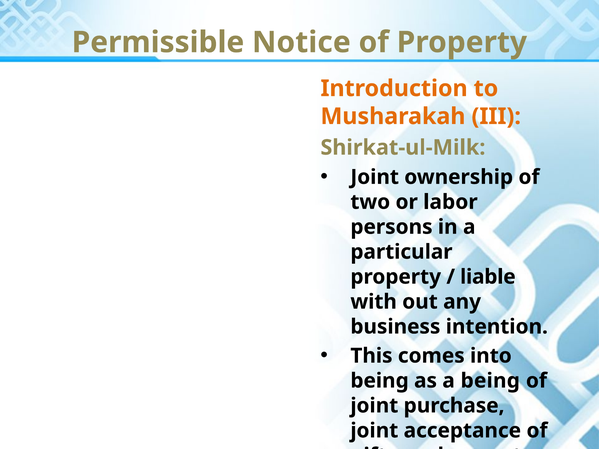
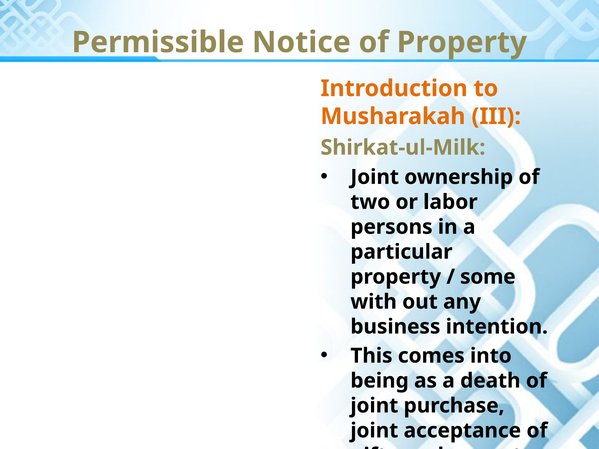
liable: liable -> some (488, 277)
a being: being -> death (490, 381)
